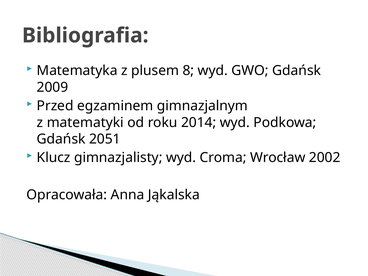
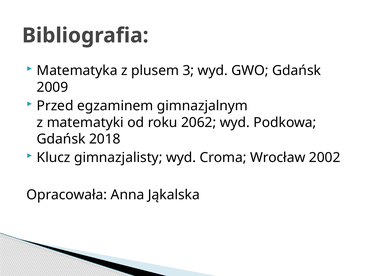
8: 8 -> 3 (188, 71)
2014: 2014 -> 2062 (199, 122)
2051: 2051 -> 2018 (105, 139)
